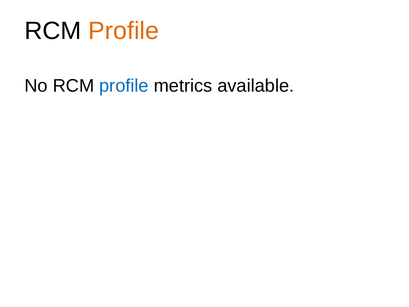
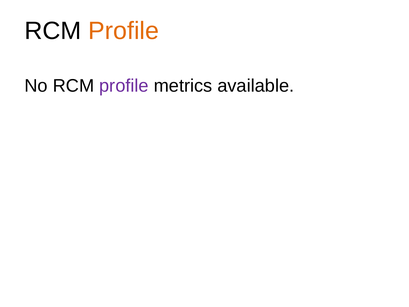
profile colour: blue -> purple (124, 86)
